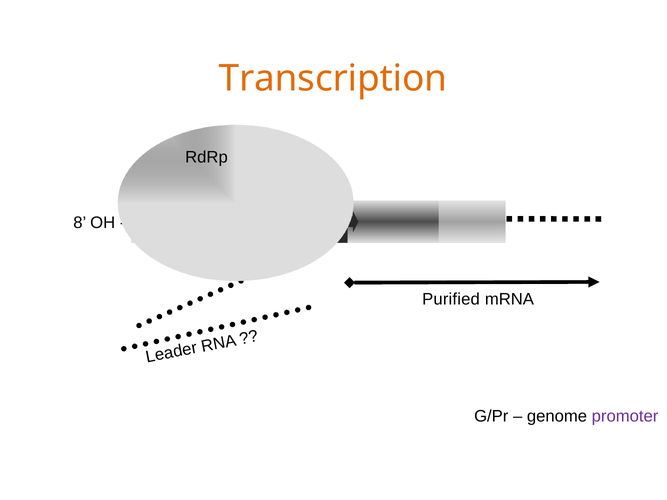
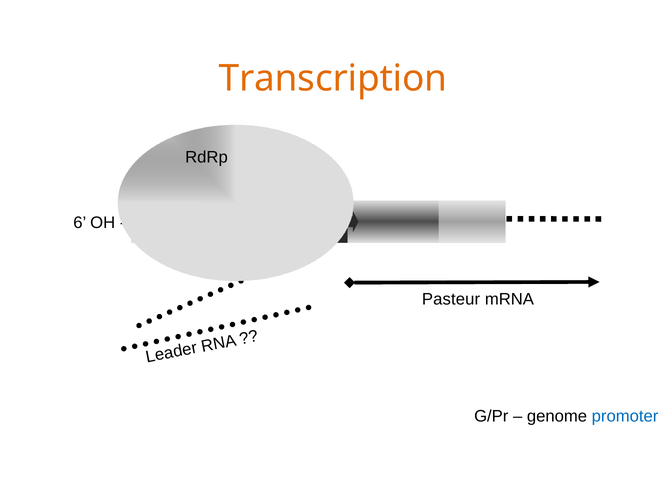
8: 8 -> 6 (80, 223)
Purified: Purified -> Pasteur (451, 299)
promoter colour: purple -> blue (625, 416)
